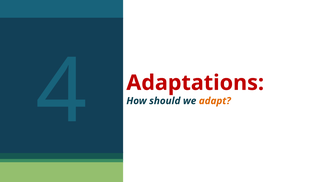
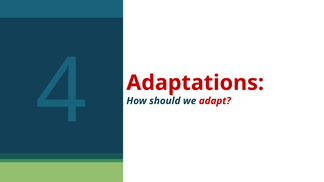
adapt colour: orange -> red (215, 101)
